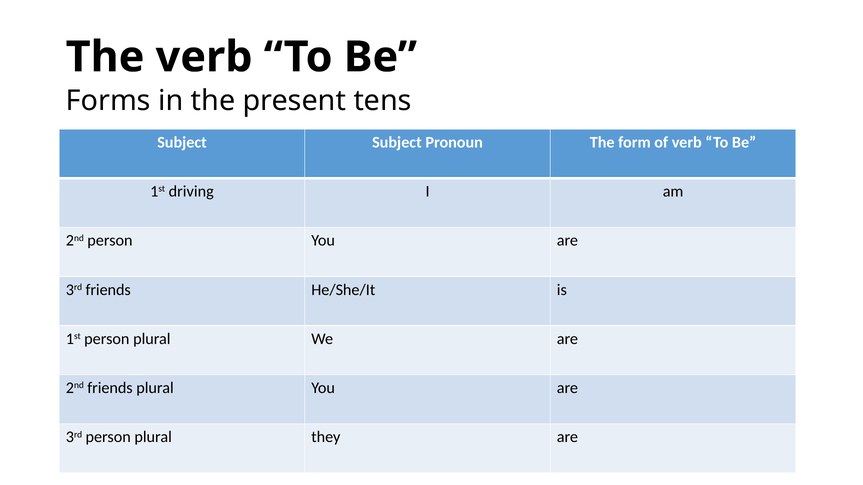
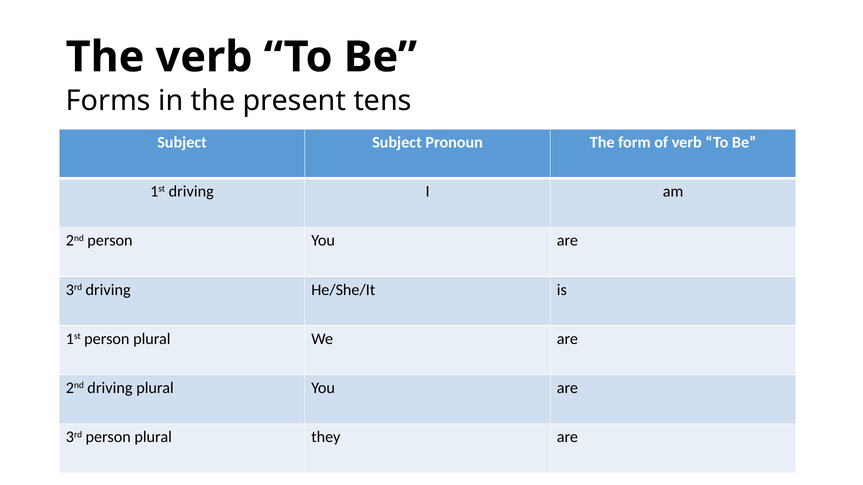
3rd friends: friends -> driving (108, 290)
2nd friends: friends -> driving (110, 388)
